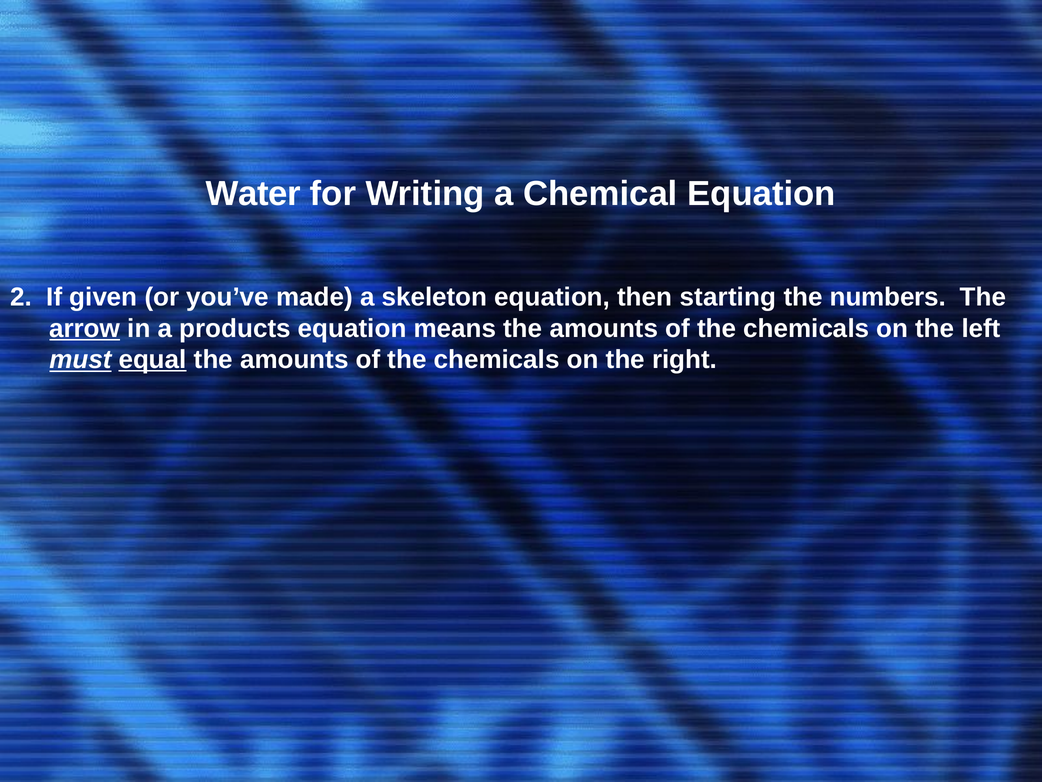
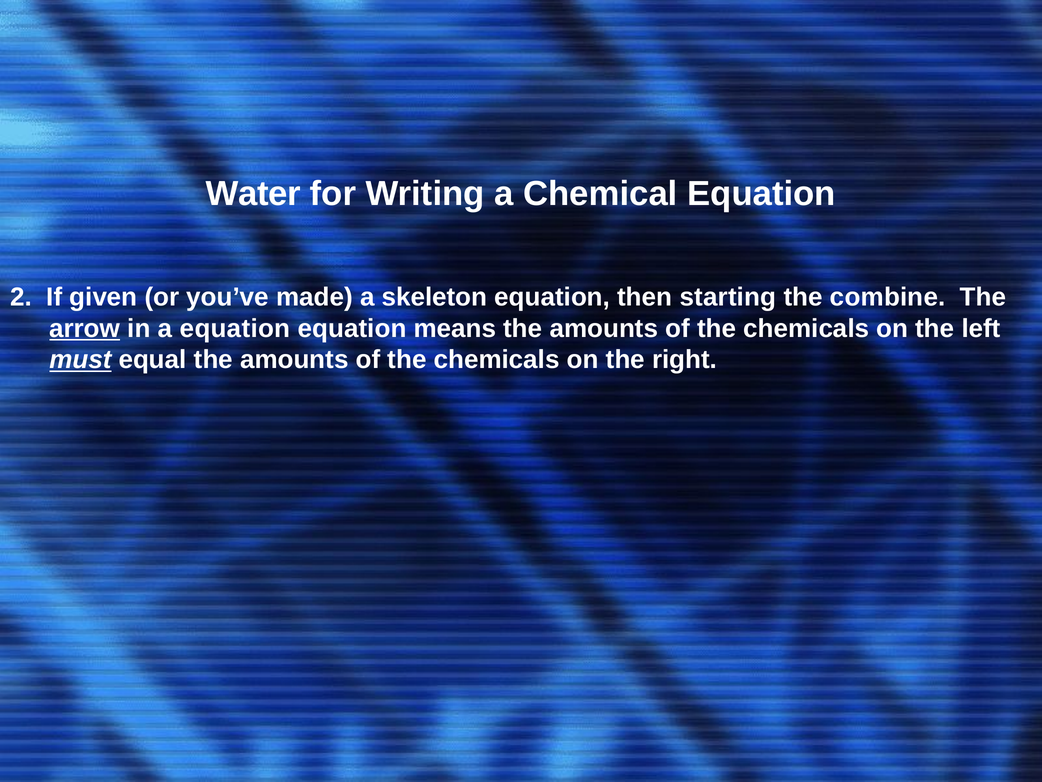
numbers: numbers -> combine (888, 297)
a products: products -> equation (235, 328)
equal underline: present -> none (153, 360)
